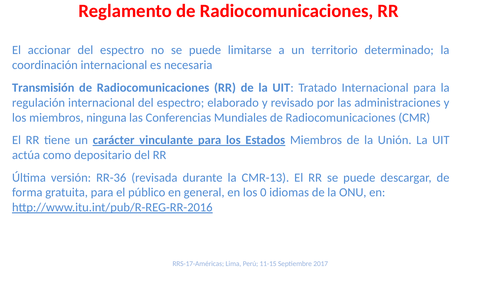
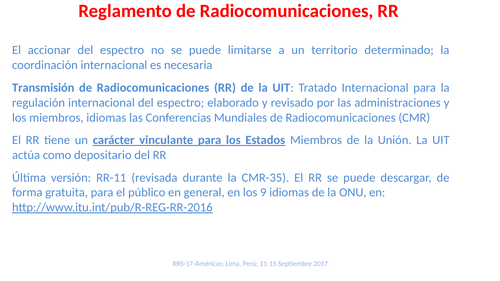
miembros ninguna: ninguna -> idiomas (106, 118)
RR-36: RR-36 -> RR-11 (111, 178)
CMR-13: CMR-13 -> CMR-35 (265, 178)
0: 0 -> 9 (263, 193)
